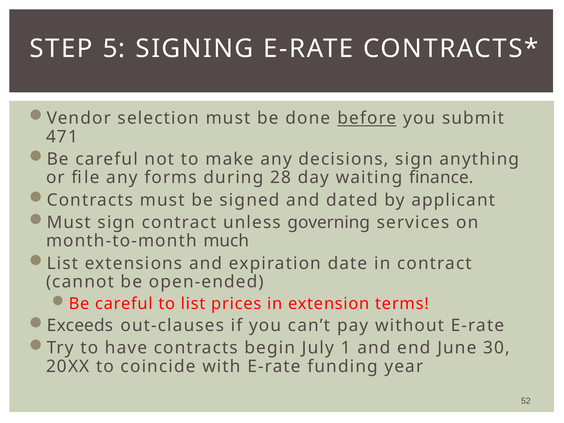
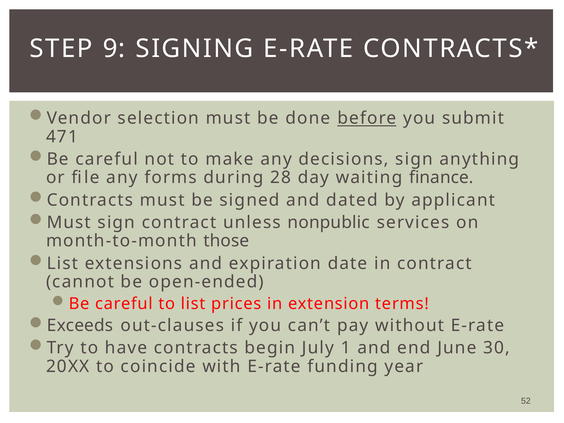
5: 5 -> 9 (114, 49)
governing: governing -> nonpublic (329, 222)
much: much -> those (226, 241)
